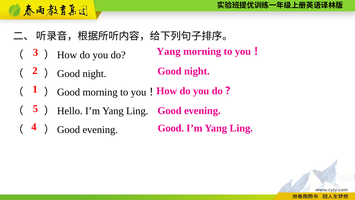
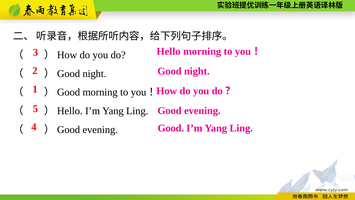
Yang: Yang -> Hello (169, 51)
